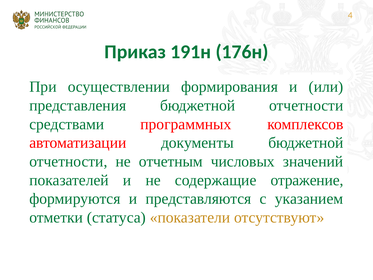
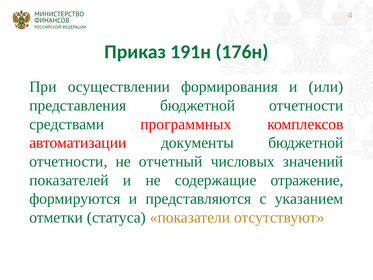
отчетным: отчетным -> отчетный (171, 161)
